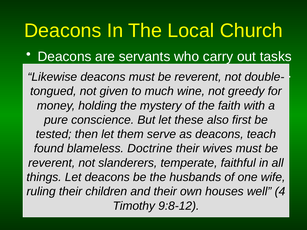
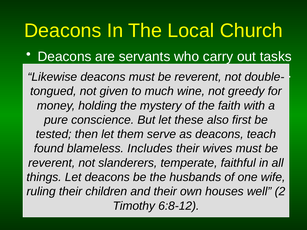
Doctrine: Doctrine -> Includes (150, 149)
4: 4 -> 2 (280, 192)
9:8-12: 9:8-12 -> 6:8-12 (179, 206)
